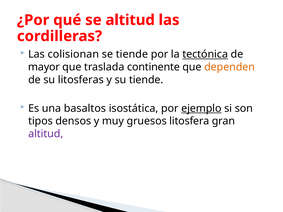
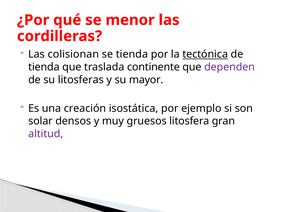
se altitud: altitud -> menor (130, 20)
se tiende: tiende -> tienda (132, 54)
mayor: mayor -> tienda (44, 67)
dependen colour: orange -> purple (230, 67)
su tiende: tiende -> mayor (146, 80)
basaltos: basaltos -> creación (85, 108)
ejemplo underline: present -> none (201, 108)
tipos: tipos -> solar (40, 121)
